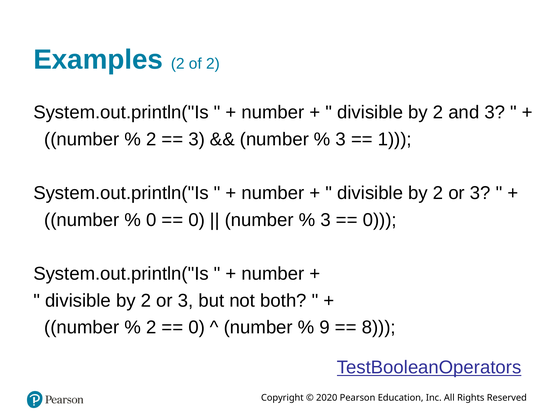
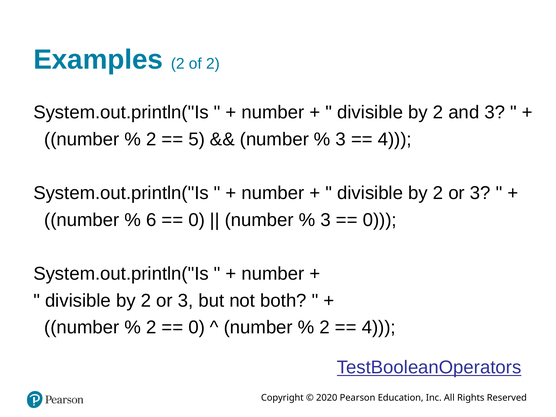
3: 3 -> 5 (197, 139)
1: 1 -> 4 (395, 139)
0: 0 -> 6 (151, 220)
9: 9 -> 2 (325, 327)
8: 8 -> 4 (379, 327)
